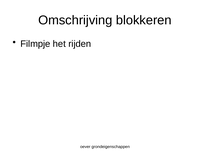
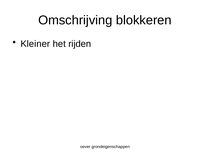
Filmpje: Filmpje -> Kleiner (35, 44)
